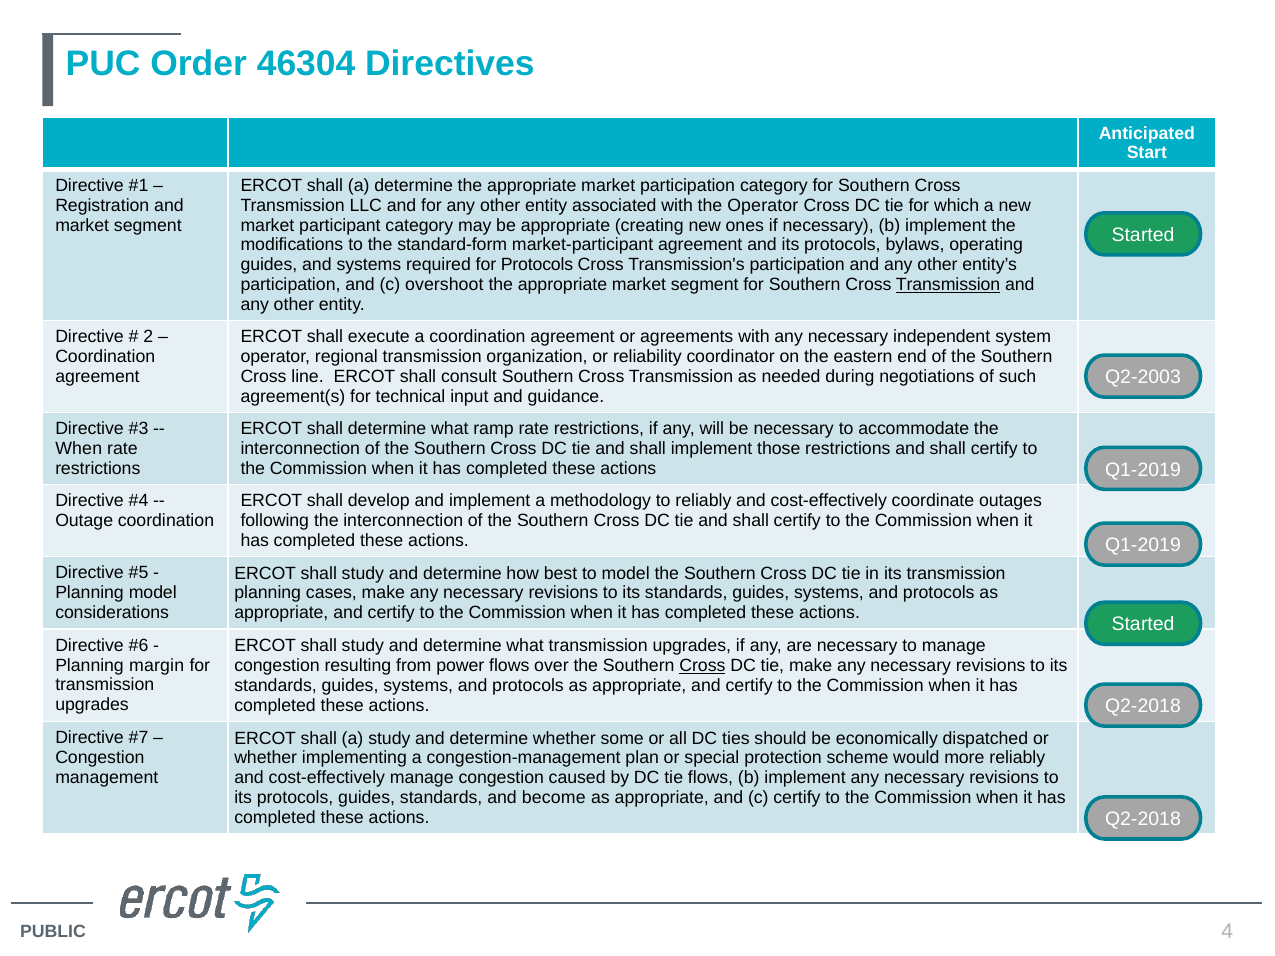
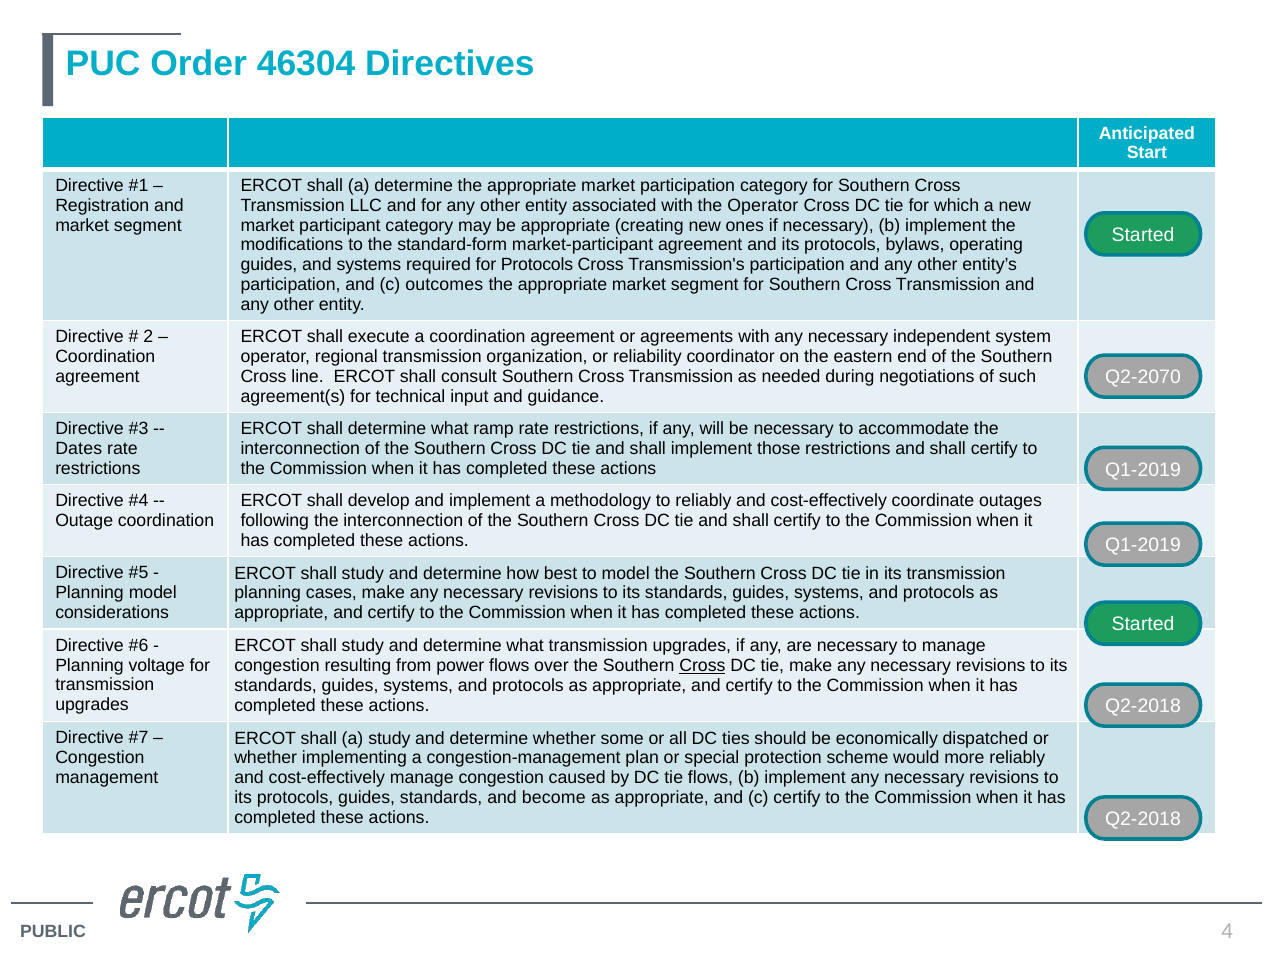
overshoot: overshoot -> outcomes (444, 285)
Transmission underline: present -> none (948, 285)
Q2-2003: Q2-2003 -> Q2-2070 (1143, 378)
When: When -> Dates (79, 449)
margin: margin -> voltage (157, 666)
